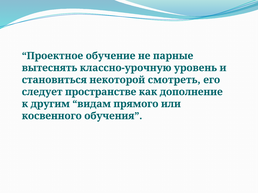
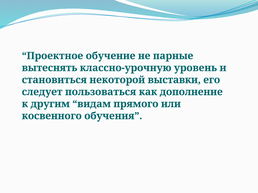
смотреть: смотреть -> выставки (174, 80)
пространстве: пространстве -> пользоваться (101, 92)
